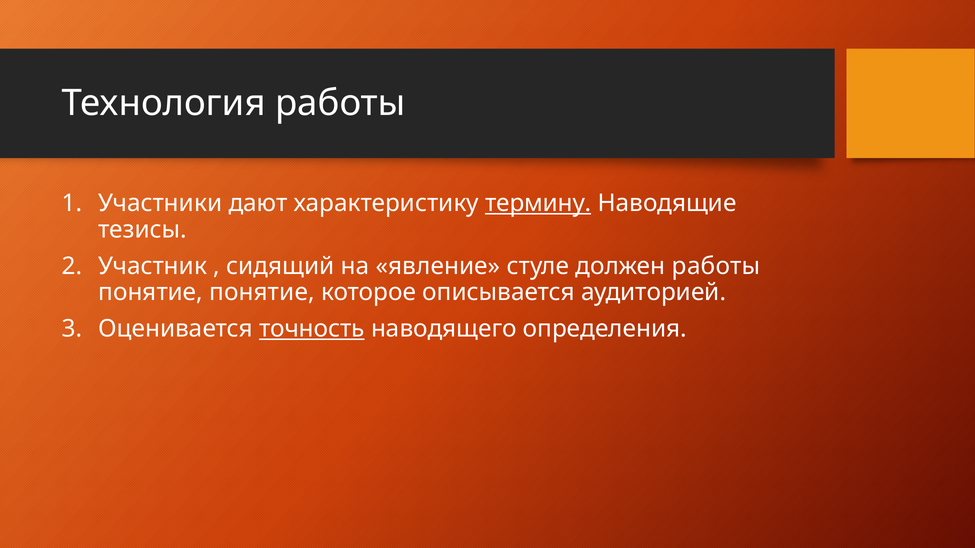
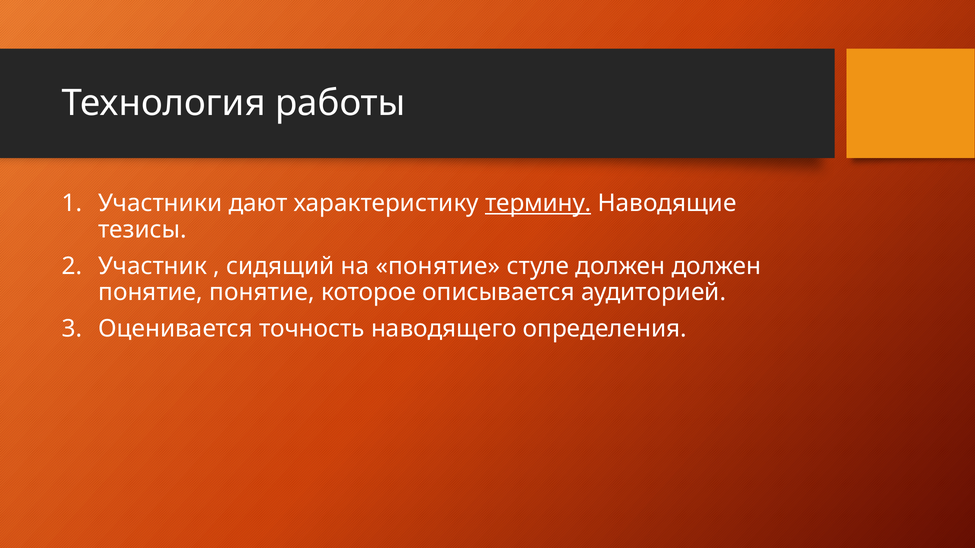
на явление: явление -> понятие (438, 266)
должен работы: работы -> должен (716, 266)
точность underline: present -> none (312, 329)
